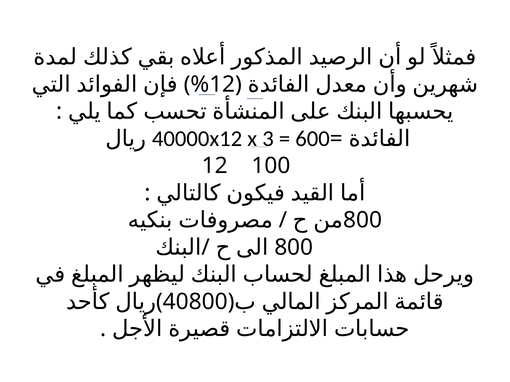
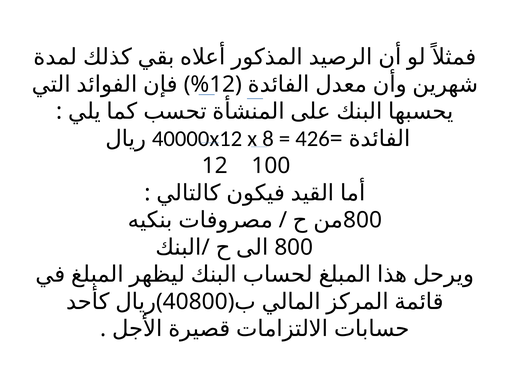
3: 3 -> 8 (268, 139)
600: 600 -> 426 (313, 139)
